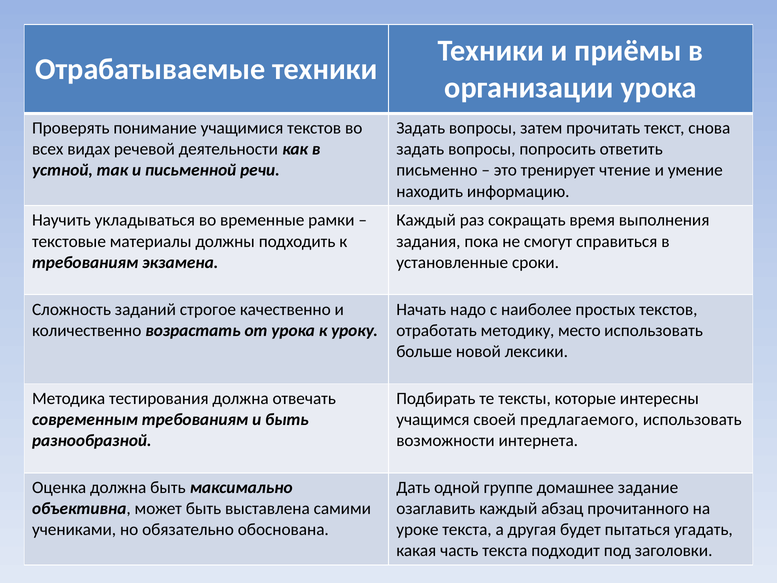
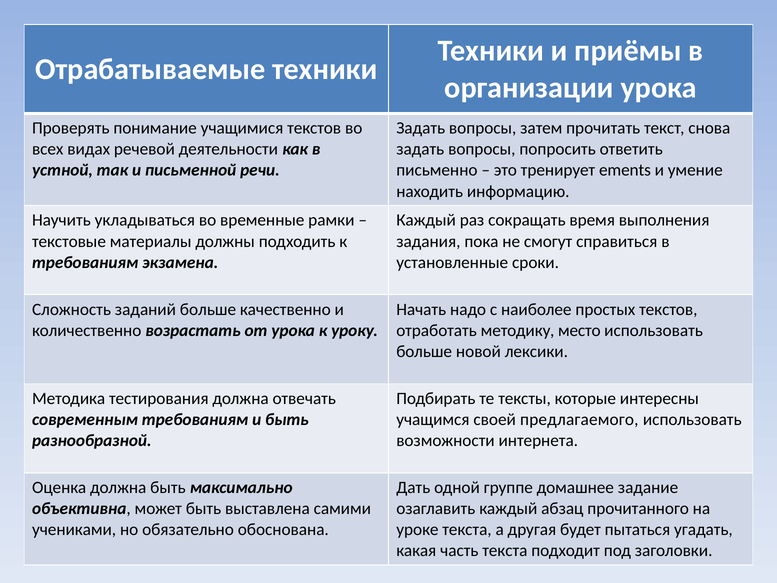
чтение: чтение -> ements (625, 170)
заданий строгое: строгое -> больше (208, 309)
